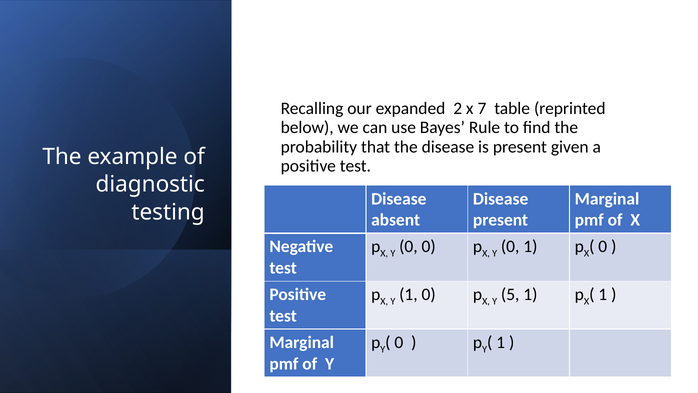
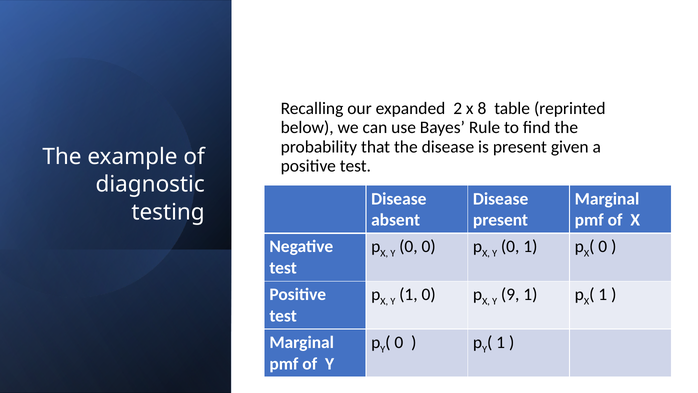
7: 7 -> 8 (482, 108)
5: 5 -> 9 (510, 294)
